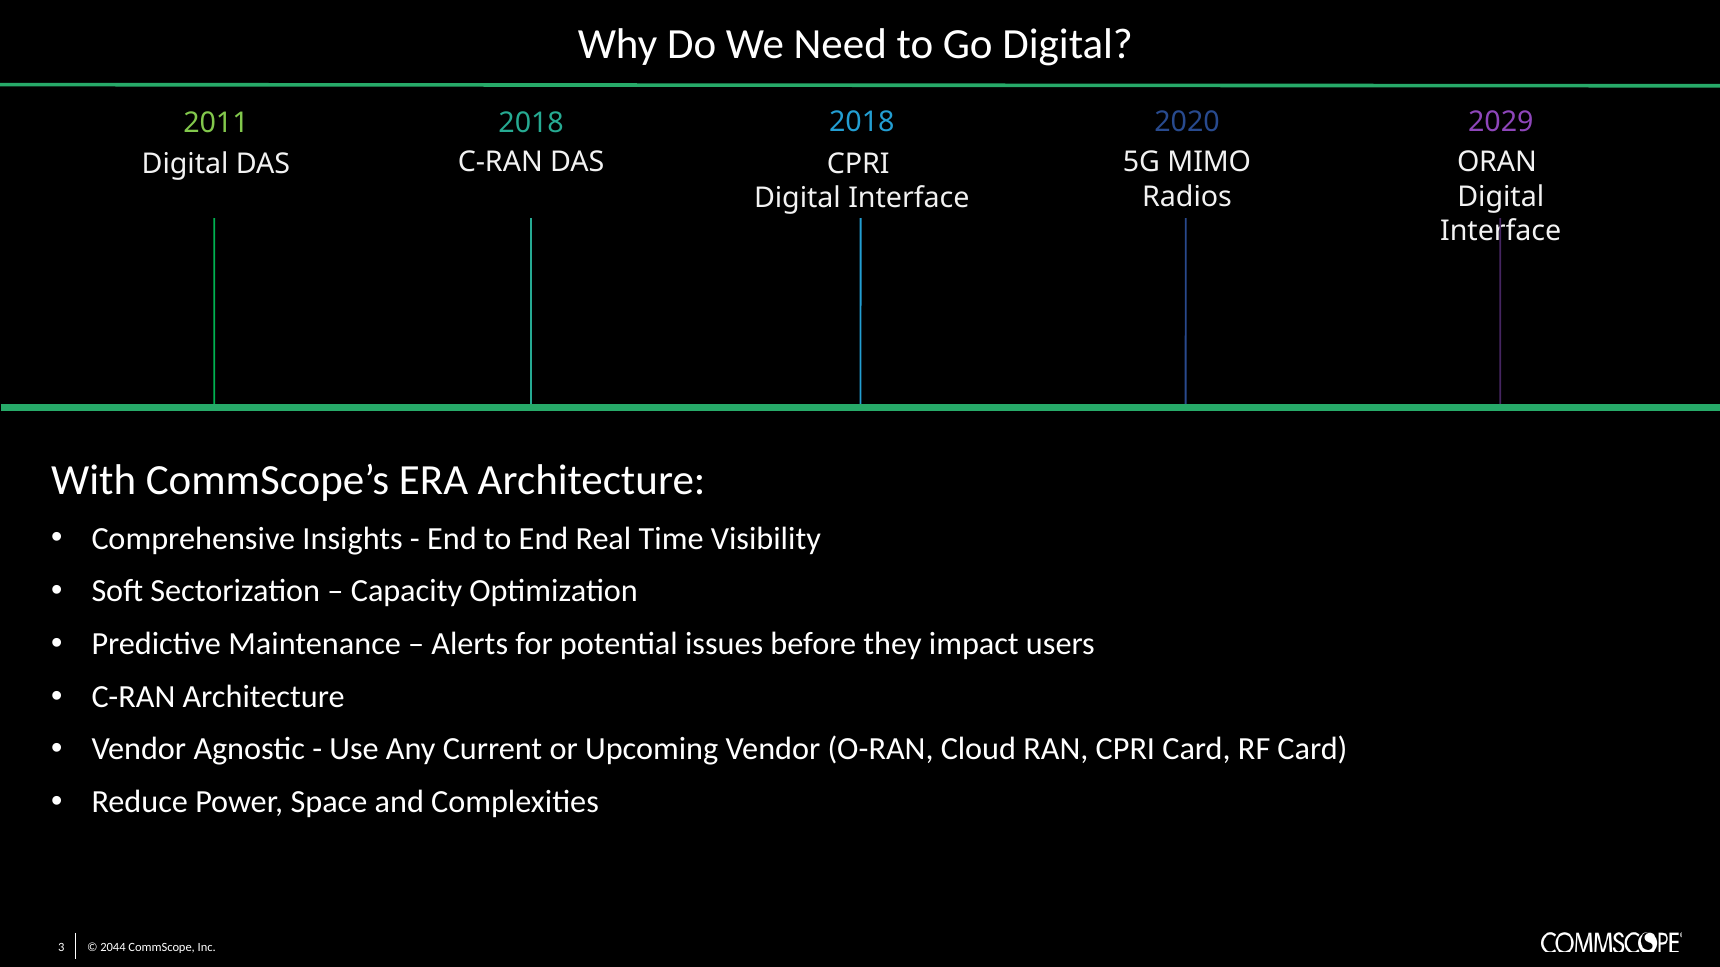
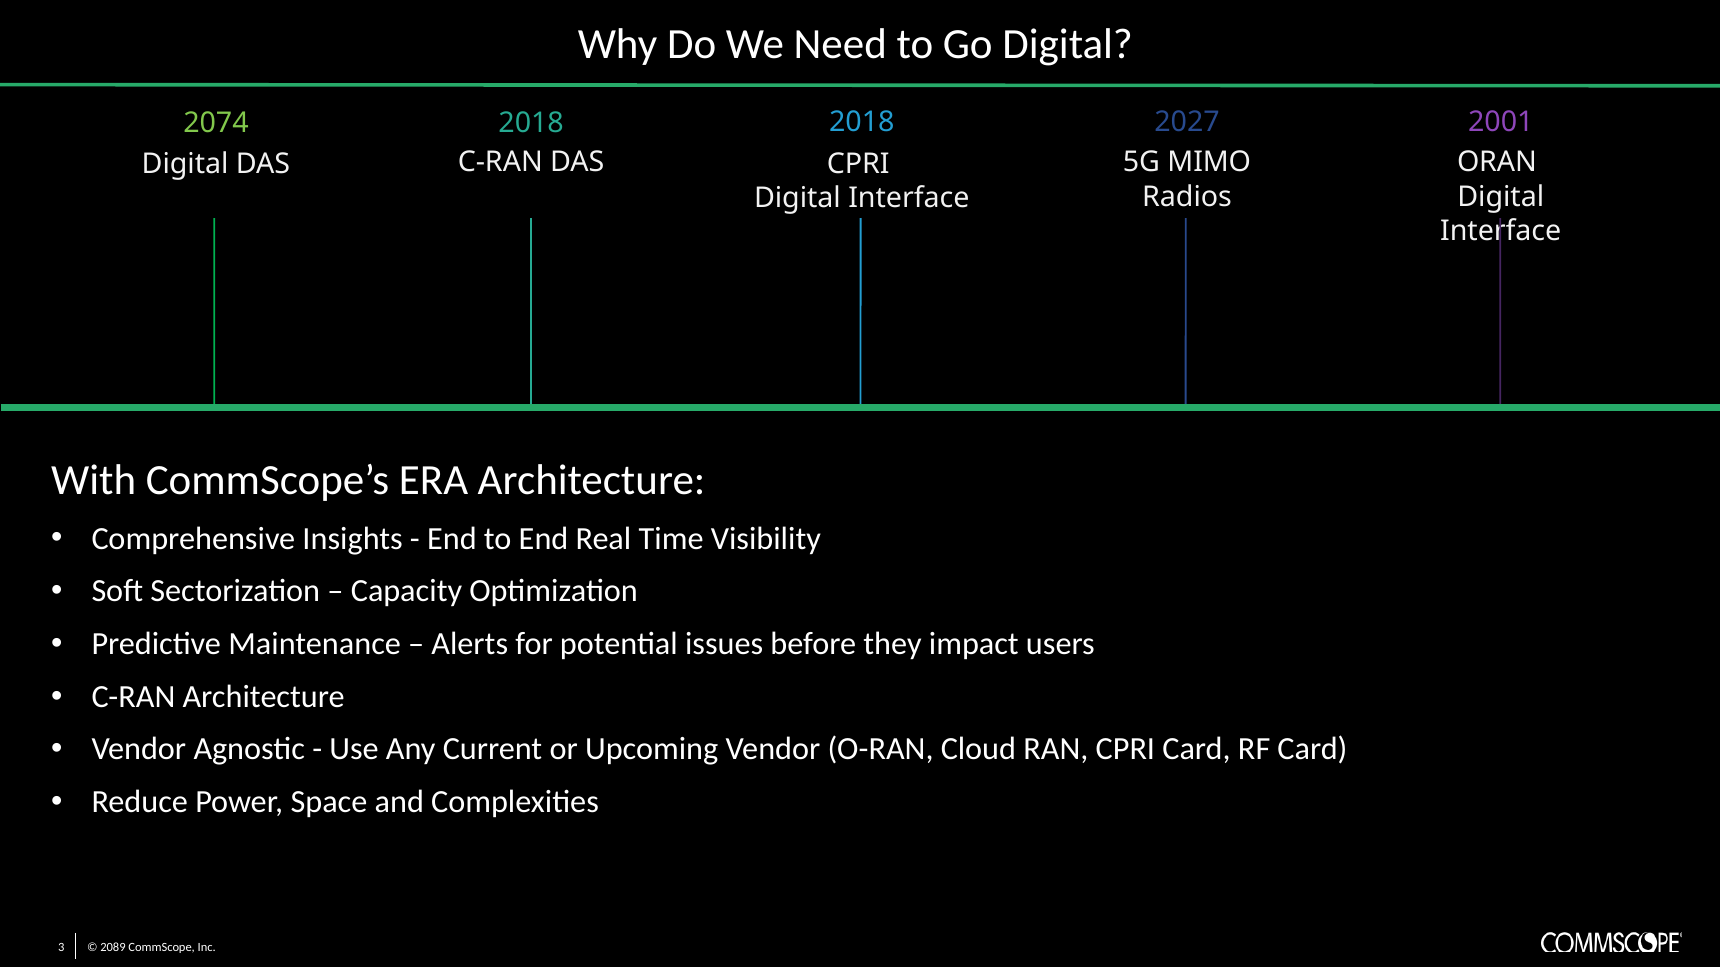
2020: 2020 -> 2027 (1187, 123)
2029: 2029 -> 2001 (1501, 123)
2011: 2011 -> 2074 (216, 123)
2044: 2044 -> 2089 (113, 948)
